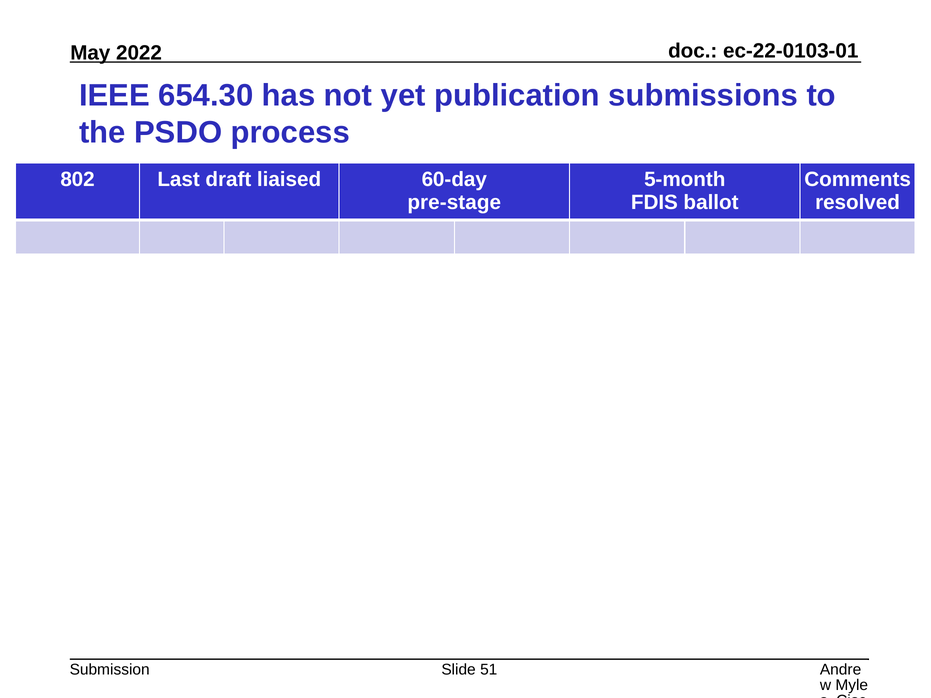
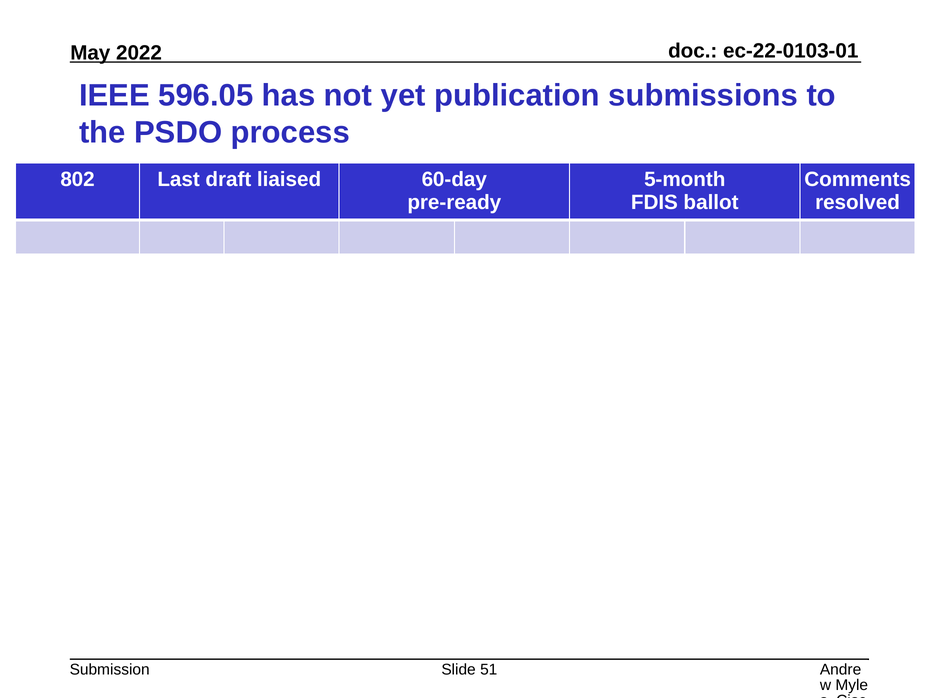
654.30: 654.30 -> 596.05 (206, 95)
pre-stage: pre-stage -> pre-ready (454, 202)
